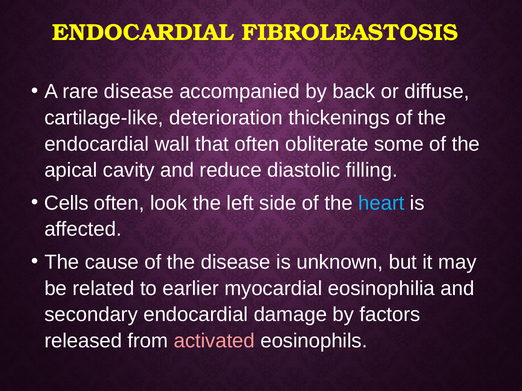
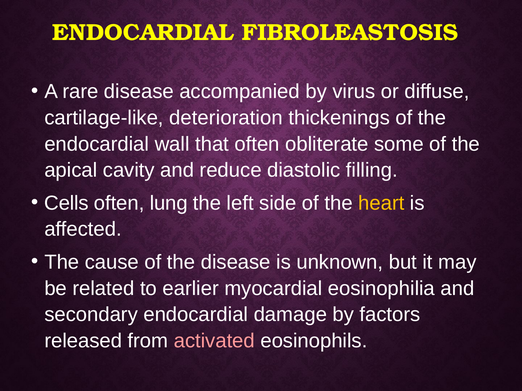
back: back -> virus (354, 92)
look: look -> lung (169, 203)
heart colour: light blue -> yellow (381, 203)
